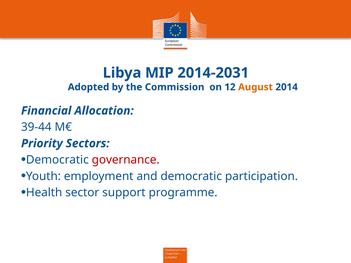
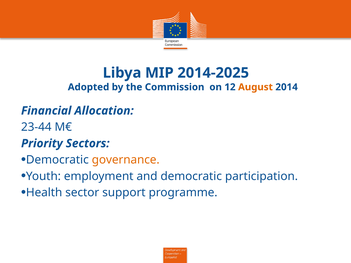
2014-2031: 2014-2031 -> 2014-2025 (213, 73)
39-44: 39-44 -> 23-44 (36, 127)
governance colour: red -> orange (126, 160)
